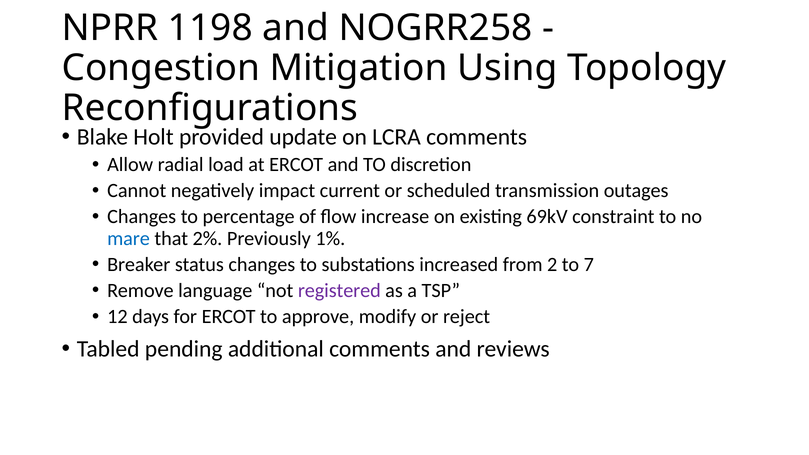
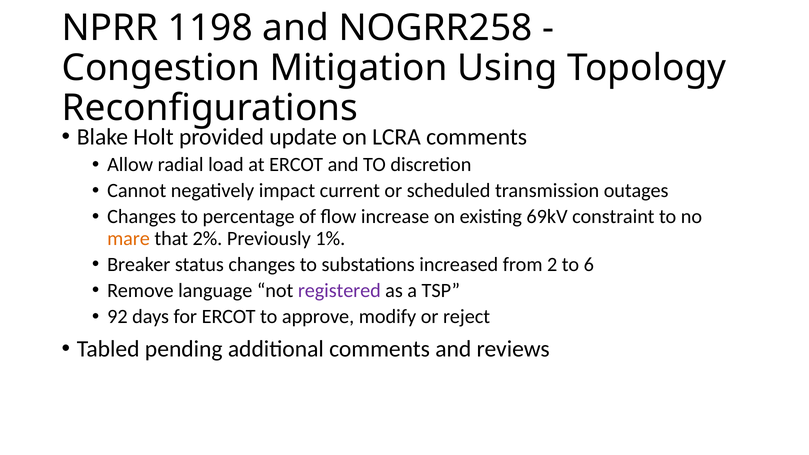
mare colour: blue -> orange (129, 239)
7: 7 -> 6 (589, 265)
12: 12 -> 92 (117, 317)
